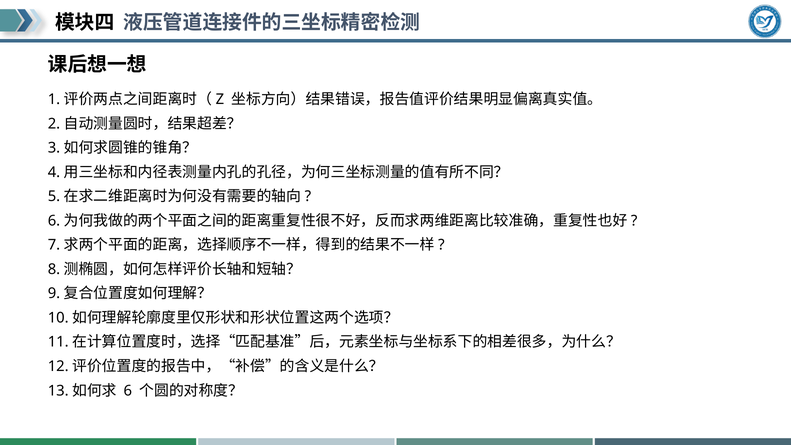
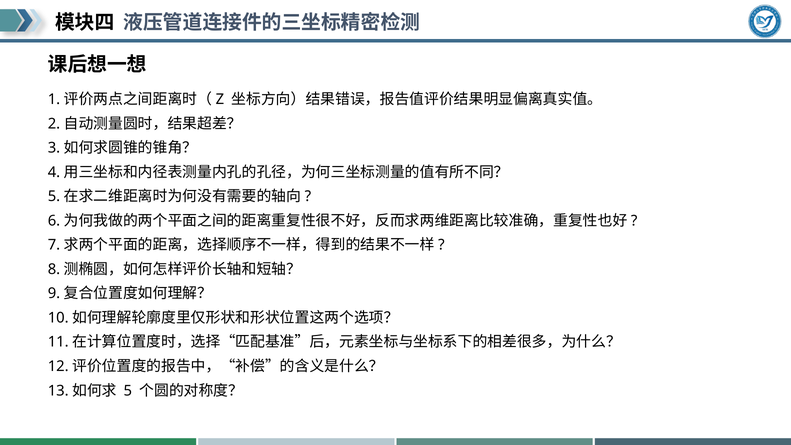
6: 6 -> 5 (128, 391)
